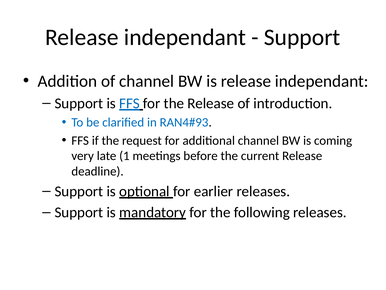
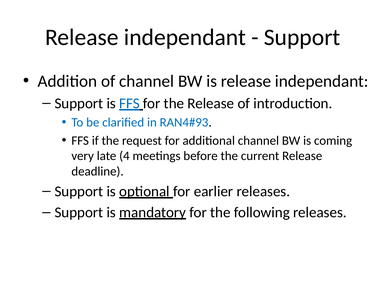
1: 1 -> 4 (124, 156)
